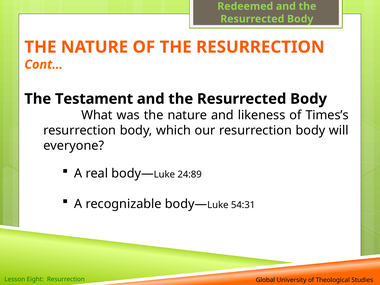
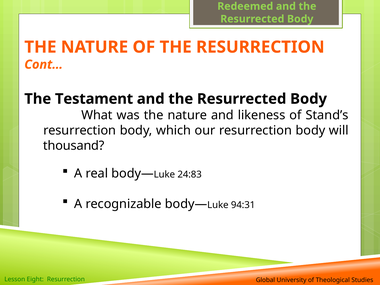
Times’s: Times’s -> Stand’s (327, 115)
everyone: everyone -> thousand (74, 146)
24:89: 24:89 -> 24:83 (190, 175)
54:31: 54:31 -> 94:31 (243, 205)
